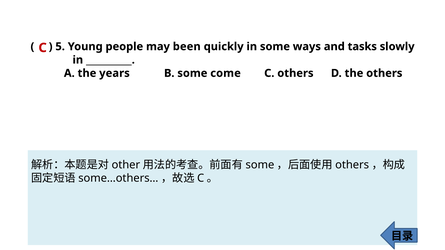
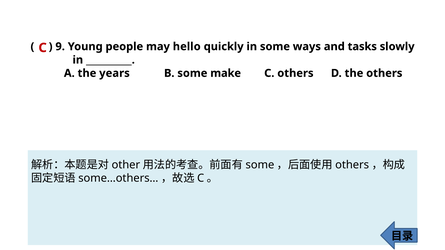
5: 5 -> 9 (60, 47)
been: been -> hello (187, 47)
come: come -> make (226, 73)
